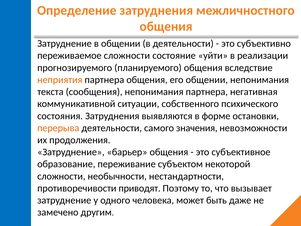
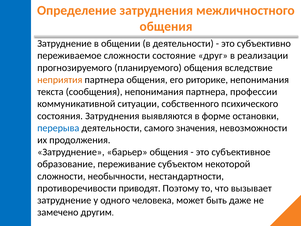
уйти: уйти -> друг (213, 56)
его общении: общении -> риторике (207, 80)
негативная: негативная -> профессии (254, 92)
перерыва colour: orange -> blue (58, 128)
